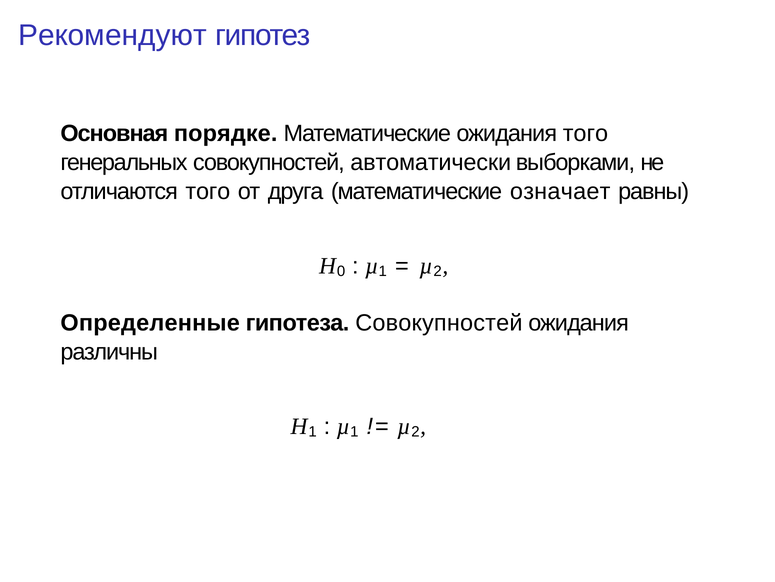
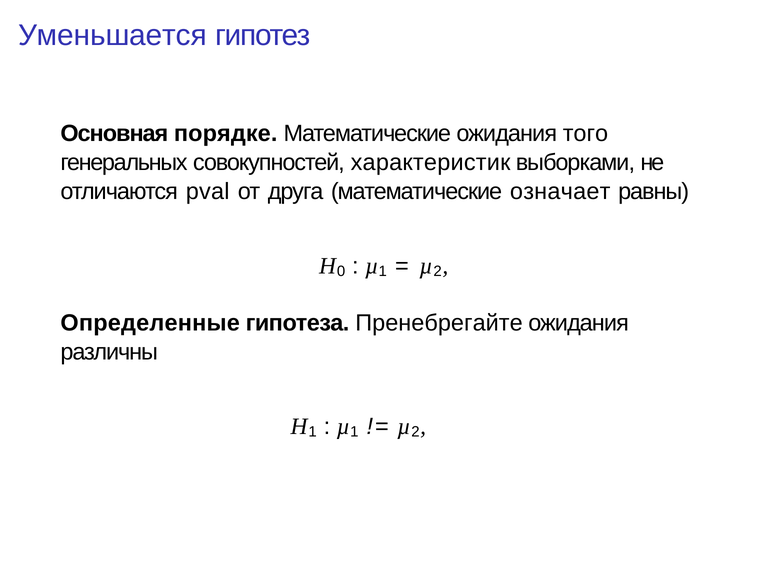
Рекомендуют: Рекомендуют -> Уменьшается (113, 35)
автоматически: автоматически -> характеристик (431, 162)
отличаются того: того -> pval (208, 191)
гипотеза Совокупностей: Совокупностей -> Пренебрегайте (439, 323)
